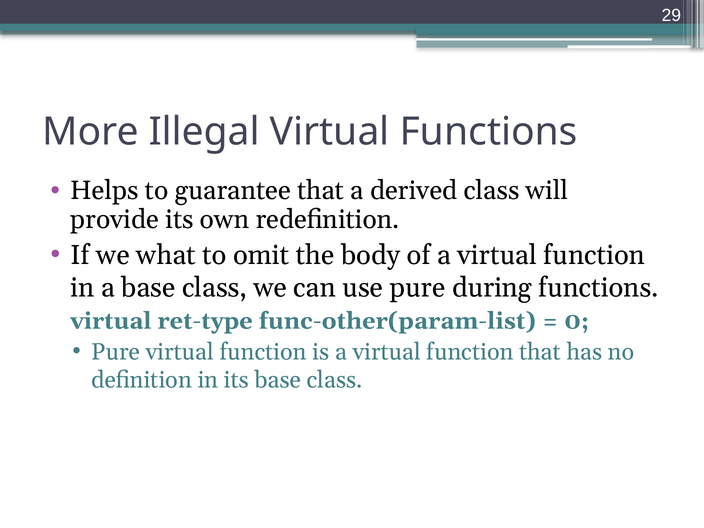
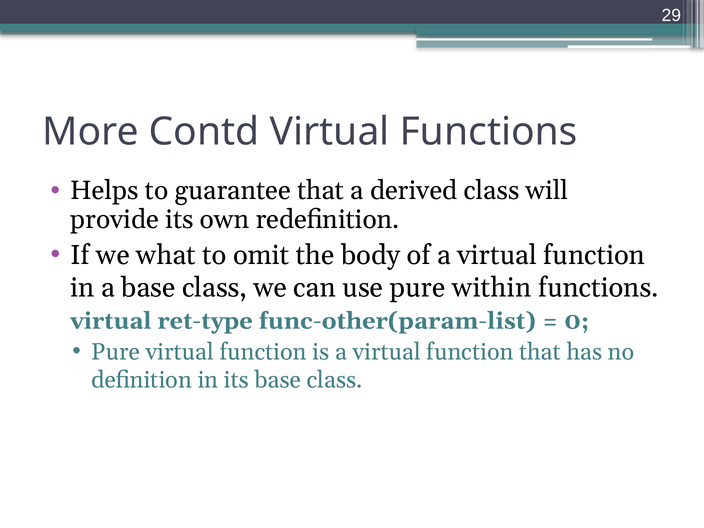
Illegal: Illegal -> Contd (204, 132)
during: during -> within (492, 288)
